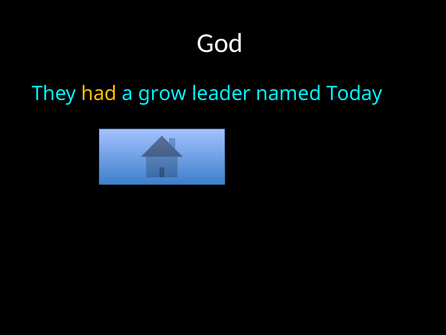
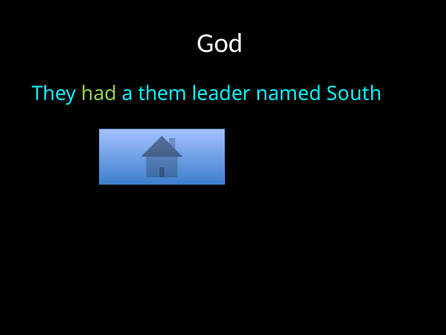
had colour: yellow -> light green (99, 94)
grow: grow -> them (162, 94)
Today: Today -> South (354, 94)
